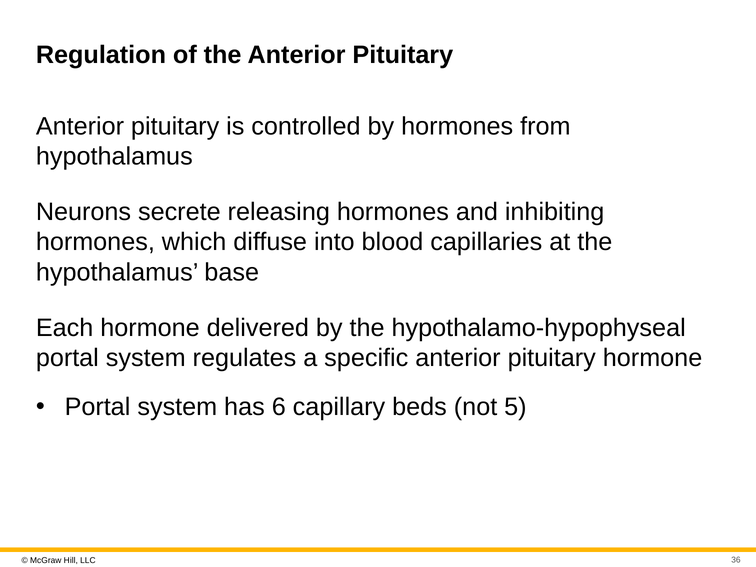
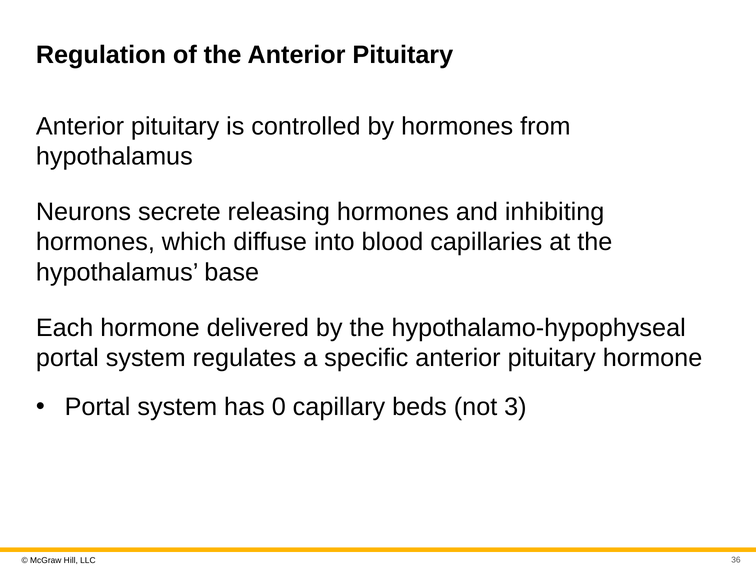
6: 6 -> 0 (279, 407)
5: 5 -> 3 (515, 407)
